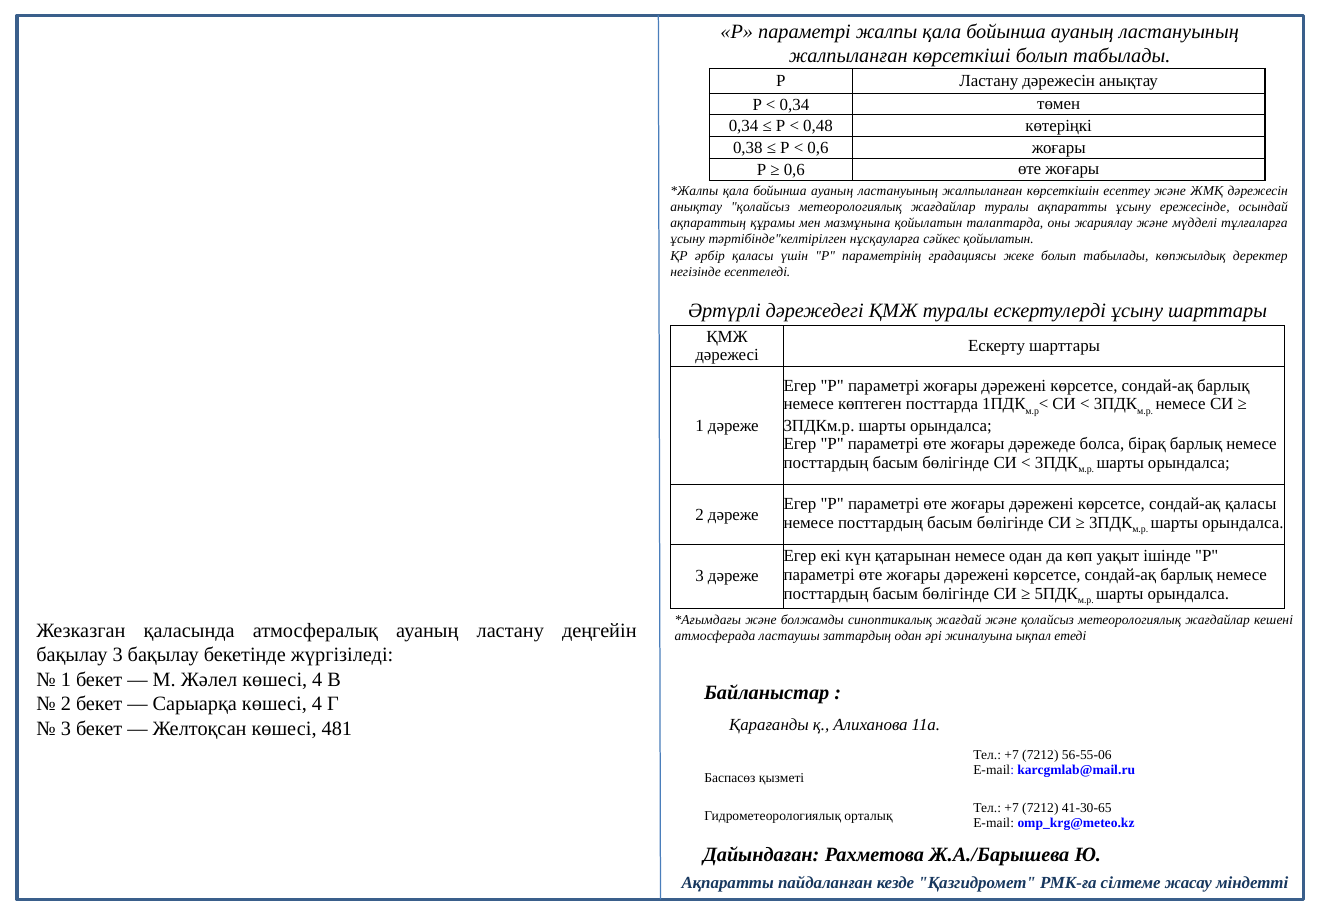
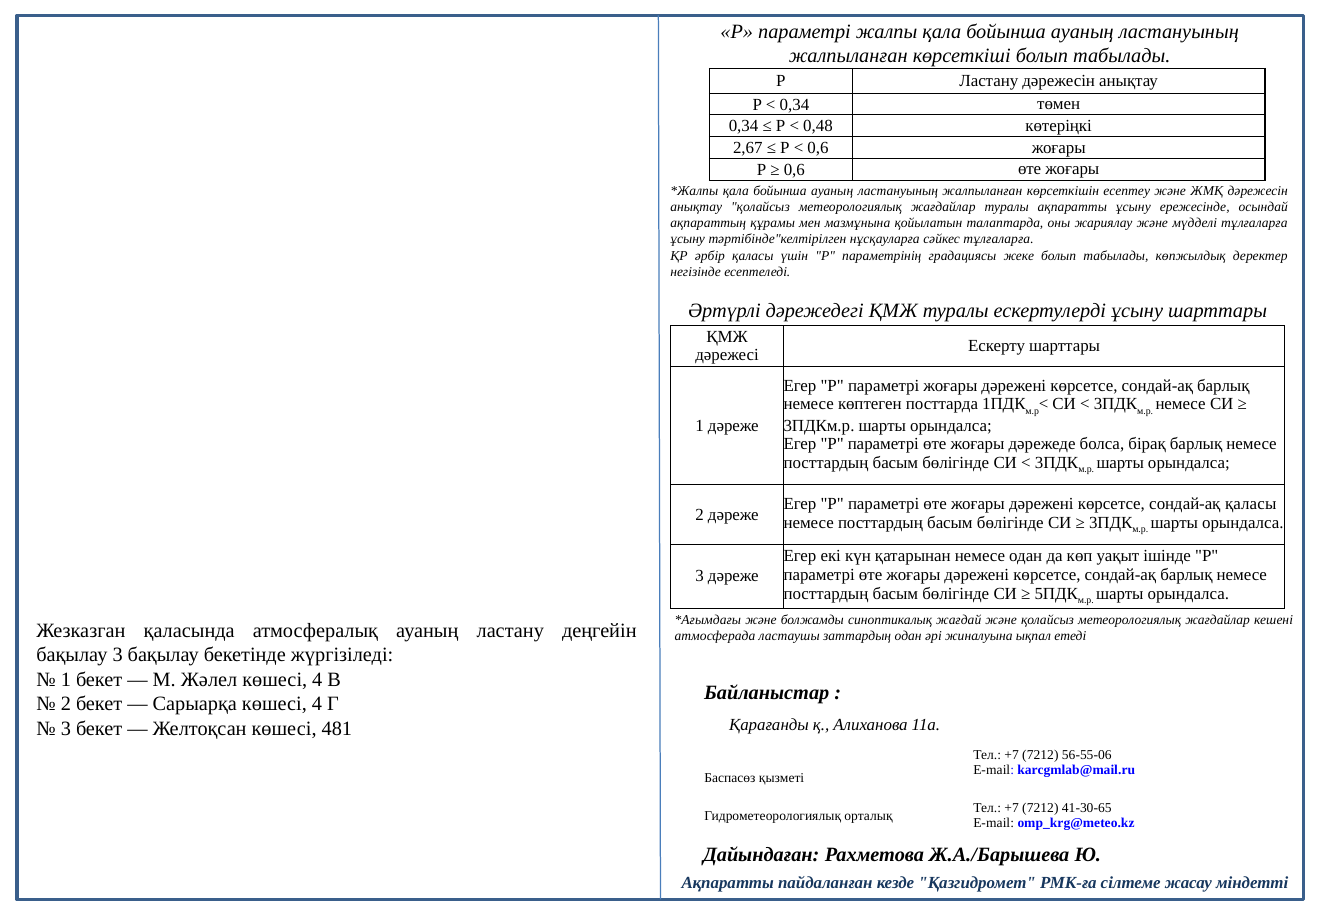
0,38: 0,38 -> 2,67 (748, 148)
сәйкес қойылатын: қойылатын -> тұлғаларға (999, 239)
